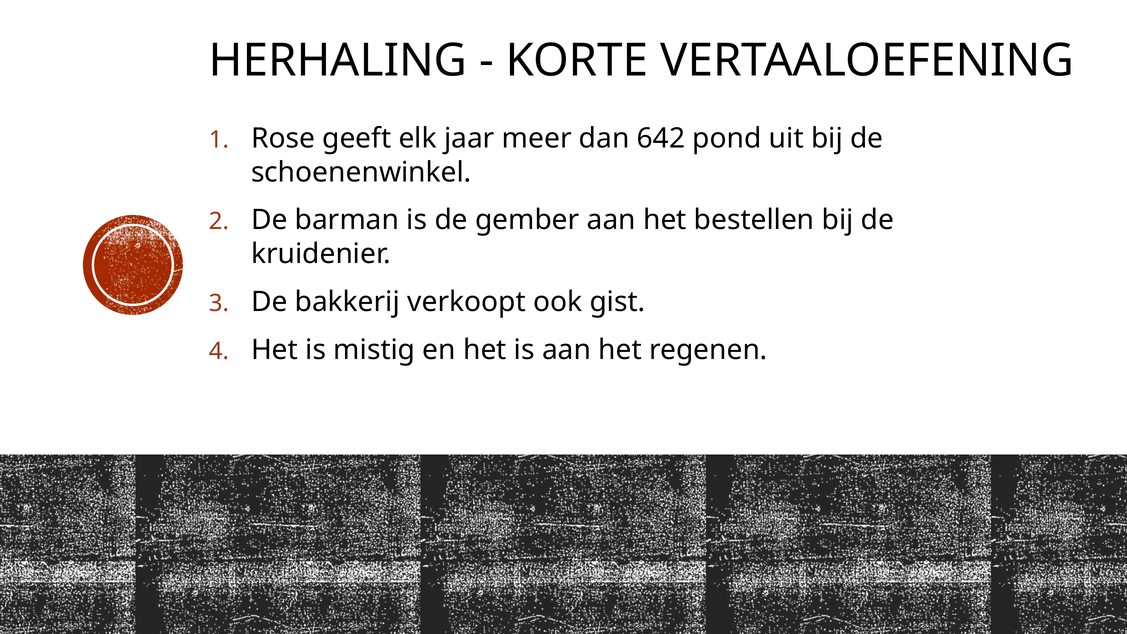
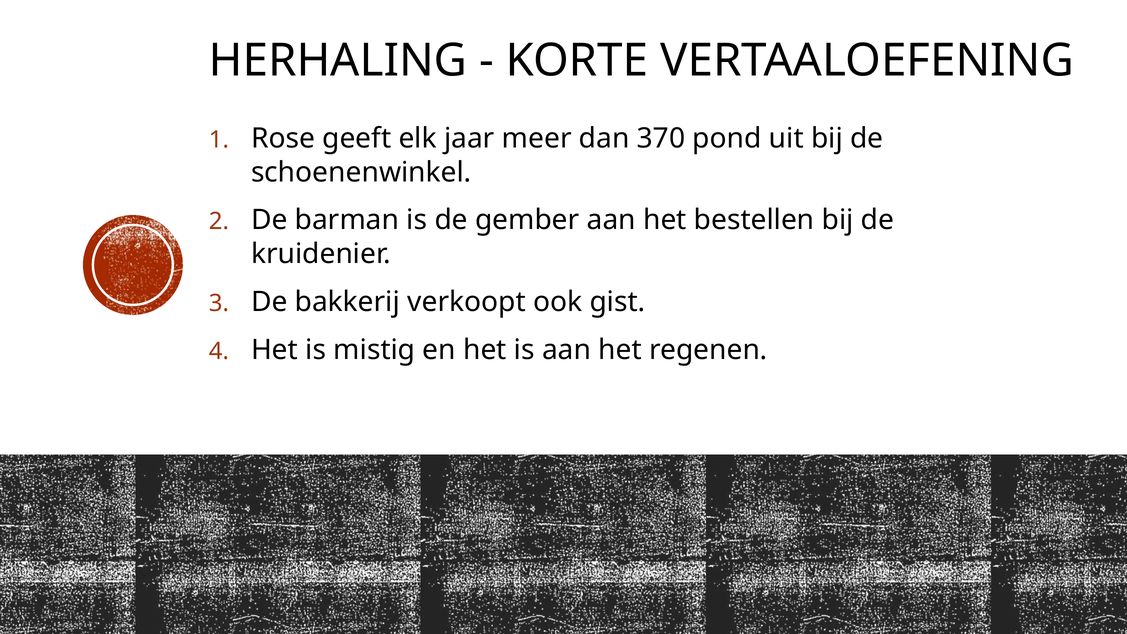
642: 642 -> 370 (661, 138)
